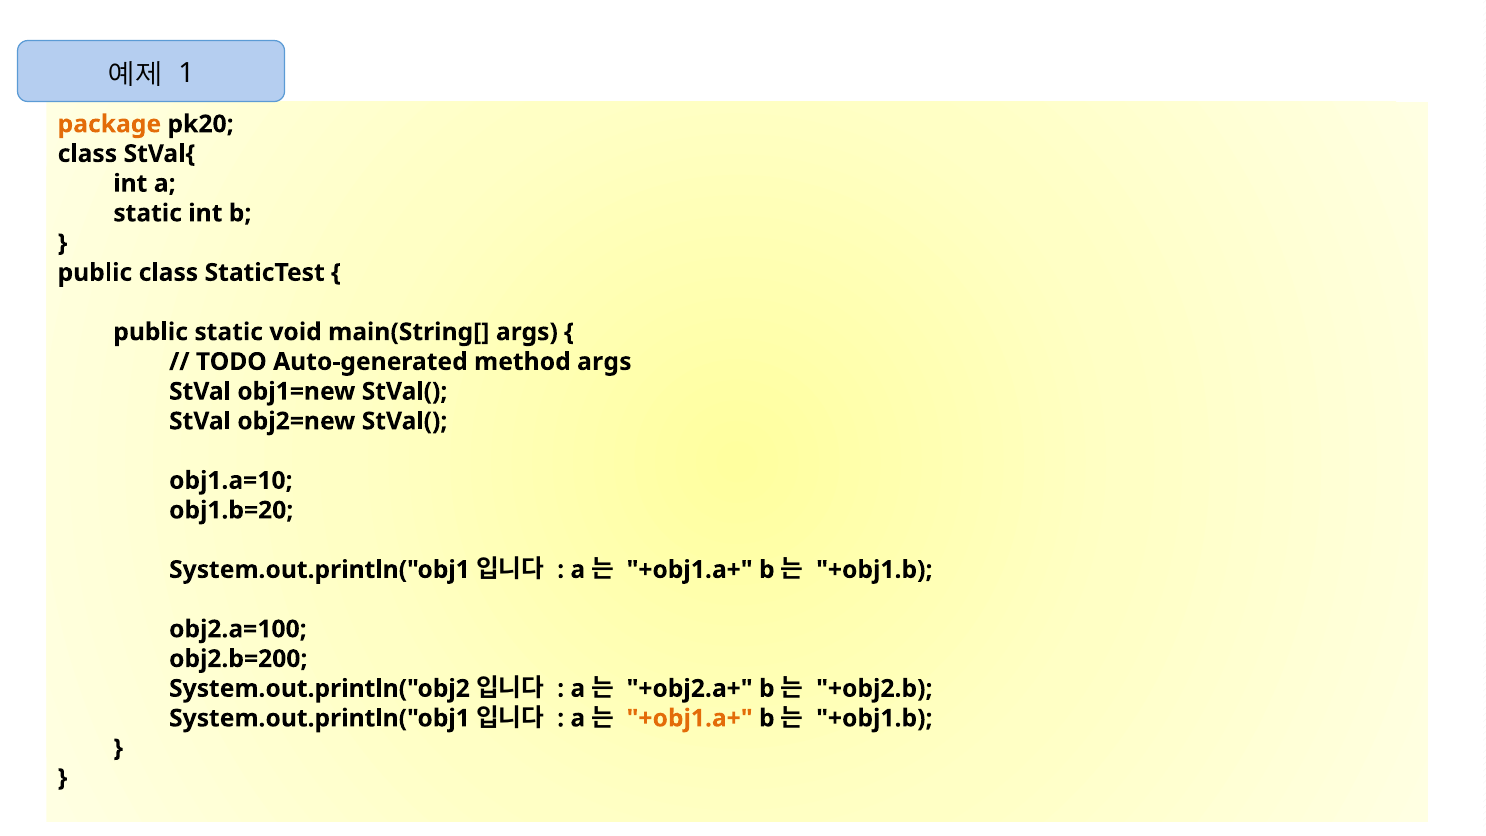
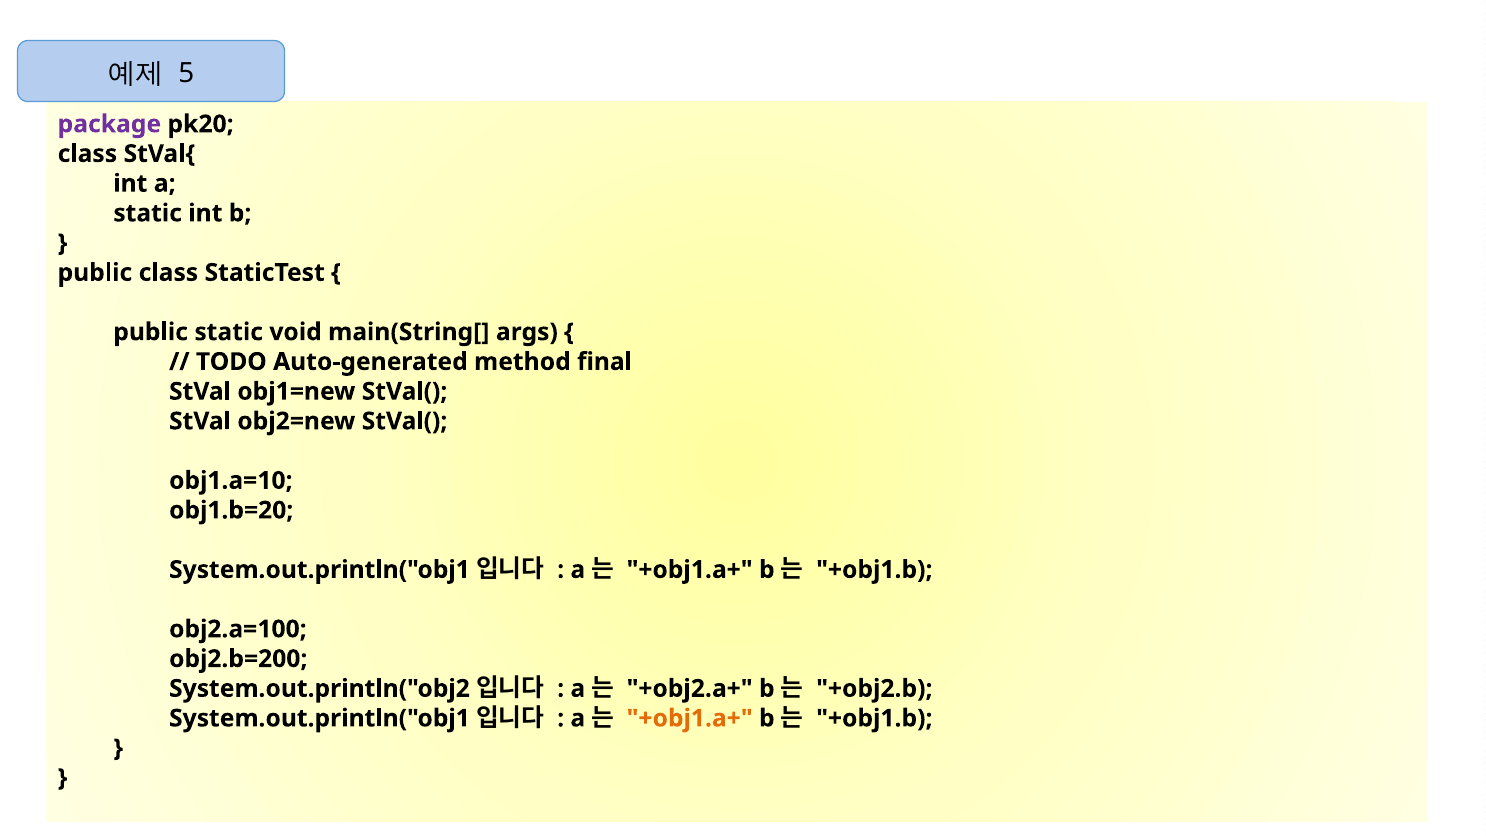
1: 1 -> 5 (186, 73)
package colour: orange -> purple (109, 124)
method args: args -> final (604, 362)
